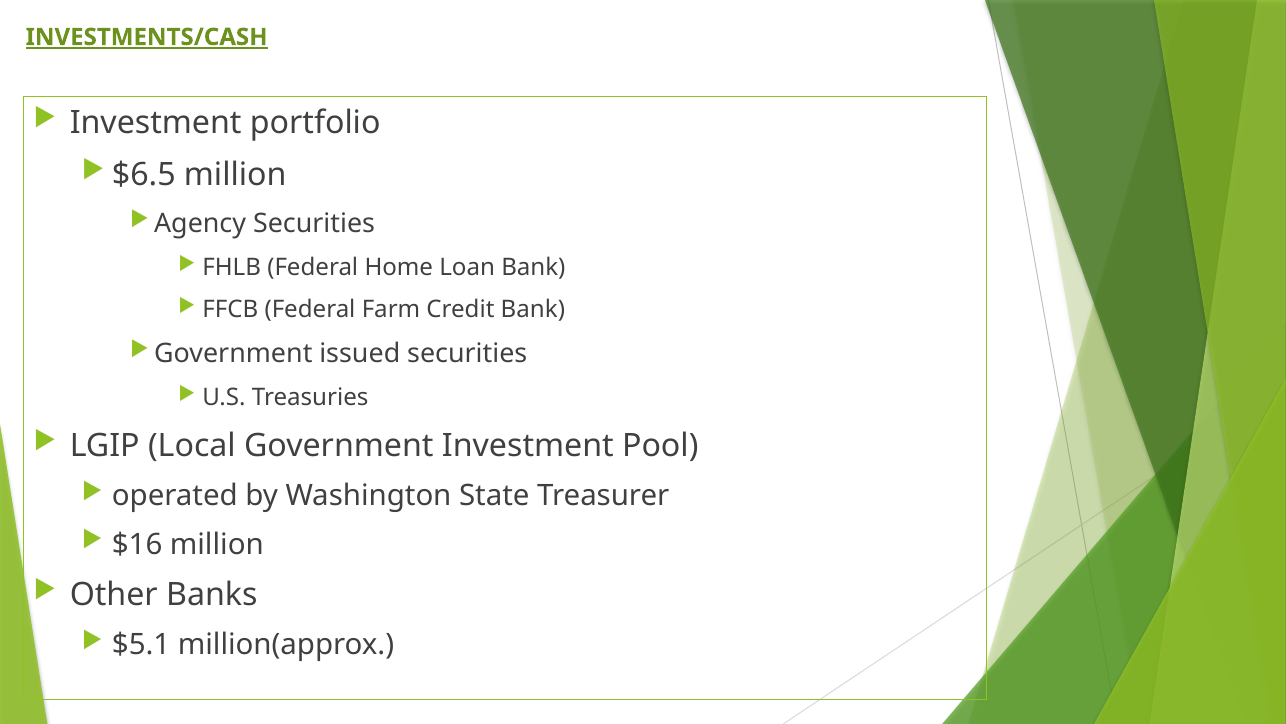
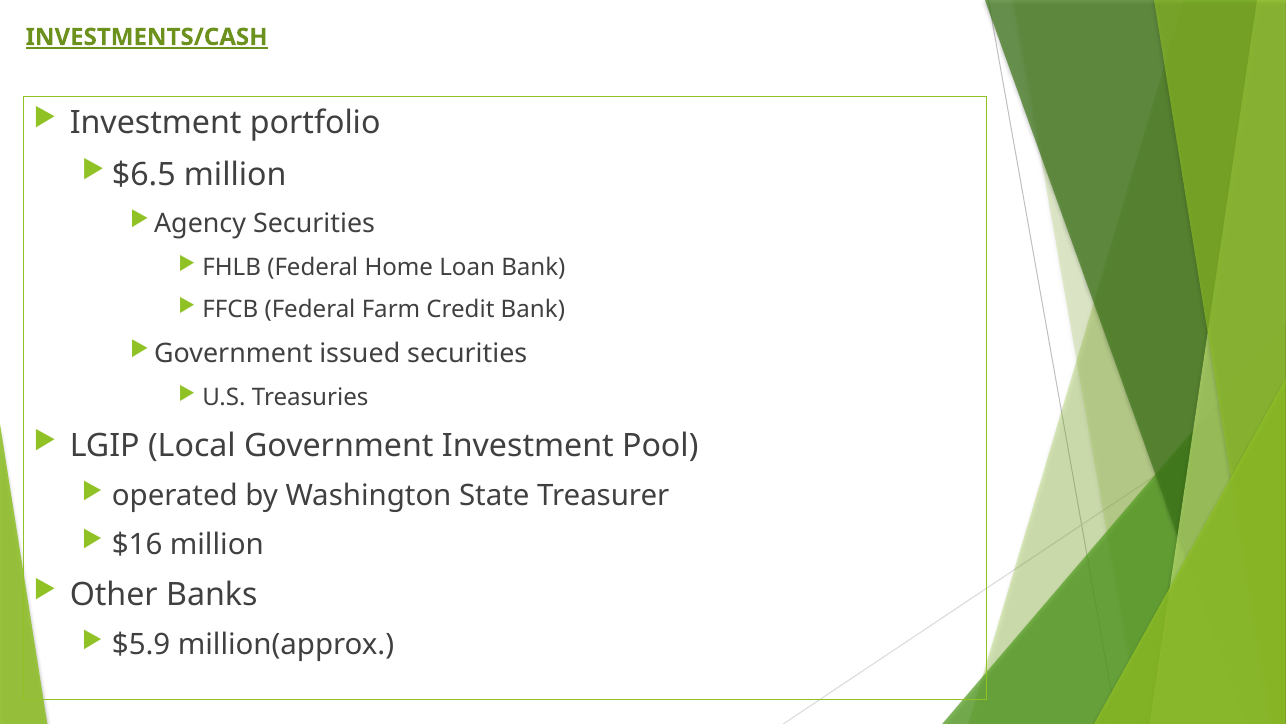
$5.1: $5.1 -> $5.9 (141, 645)
